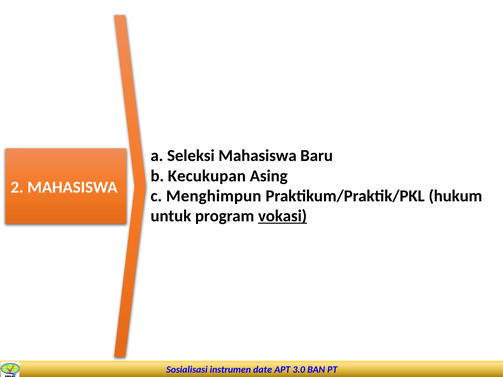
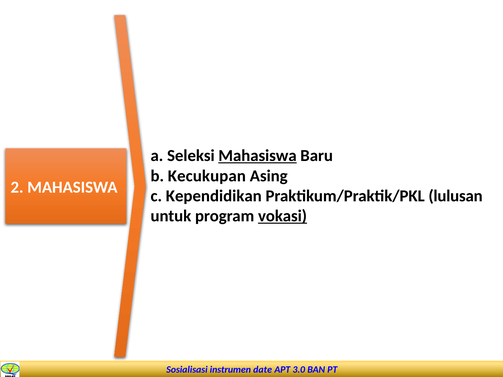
Mahasiswa underline: none -> present (258, 156)
Menghimpun: Menghimpun -> Kependidikan (214, 196)
hukum: hukum -> lulusan (456, 196)
